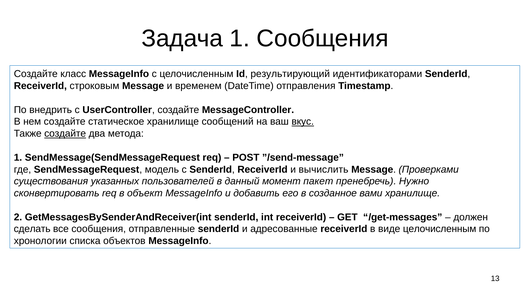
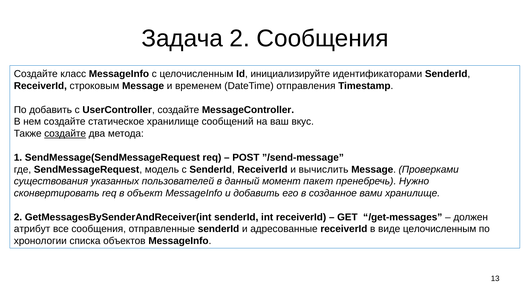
Задача 1: 1 -> 2 (240, 38)
результирующий: результирующий -> инициализируйте (290, 74)
По внедрить: внедрить -> добавить (51, 110)
вкус underline: present -> none (303, 122)
сделать: сделать -> атрибут (32, 229)
